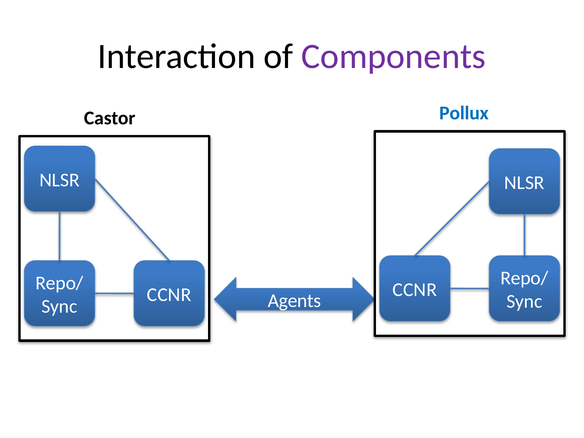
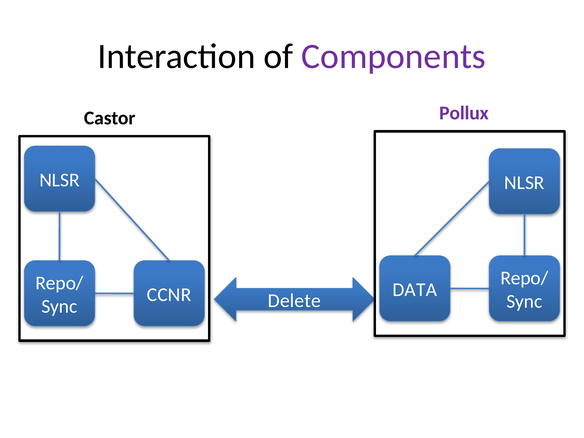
Pollux colour: blue -> purple (464, 113)
CCNR: CCNR -> DATA (415, 290)
Agents: Agents -> Delete (294, 301)
